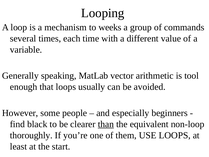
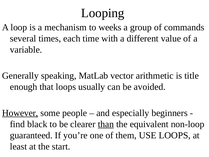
tool: tool -> title (192, 76)
However underline: none -> present (20, 113)
thoroughly: thoroughly -> guaranteed (31, 135)
